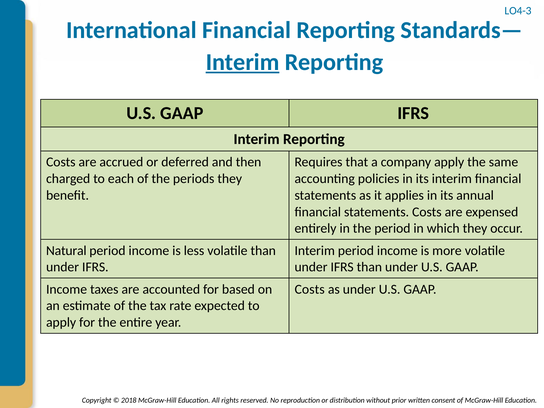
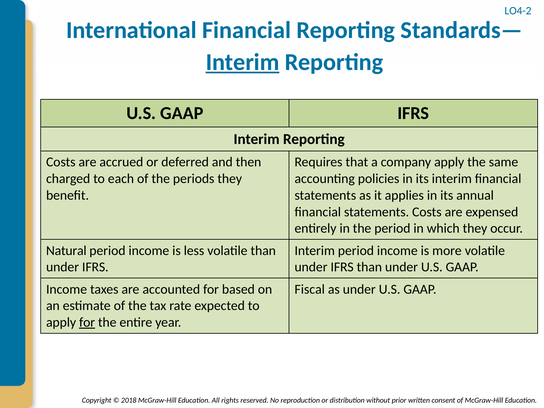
LO4-3: LO4-3 -> LO4-2 (518, 11)
Costs: Costs -> Fiscal (310, 289)
for underline: none -> present (87, 322)
